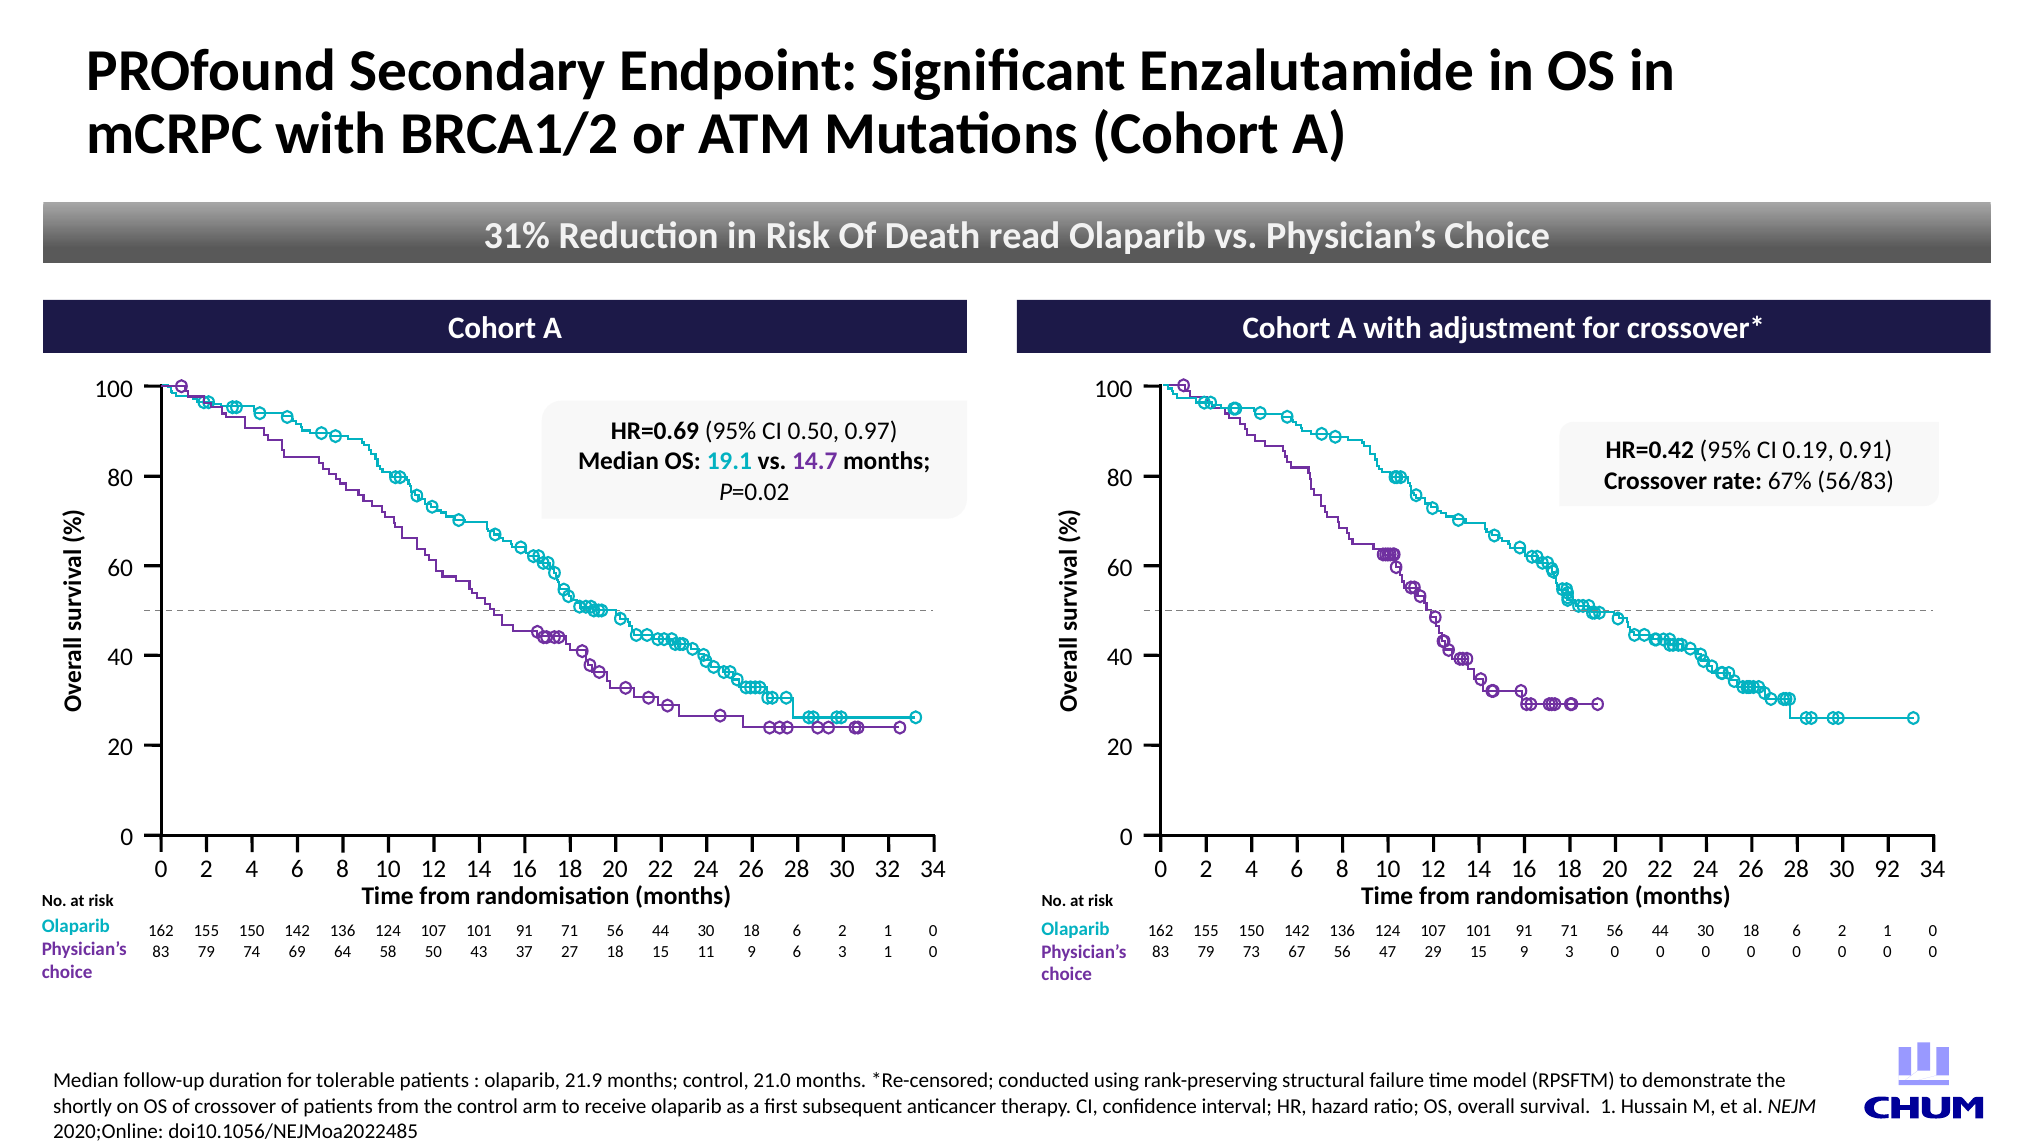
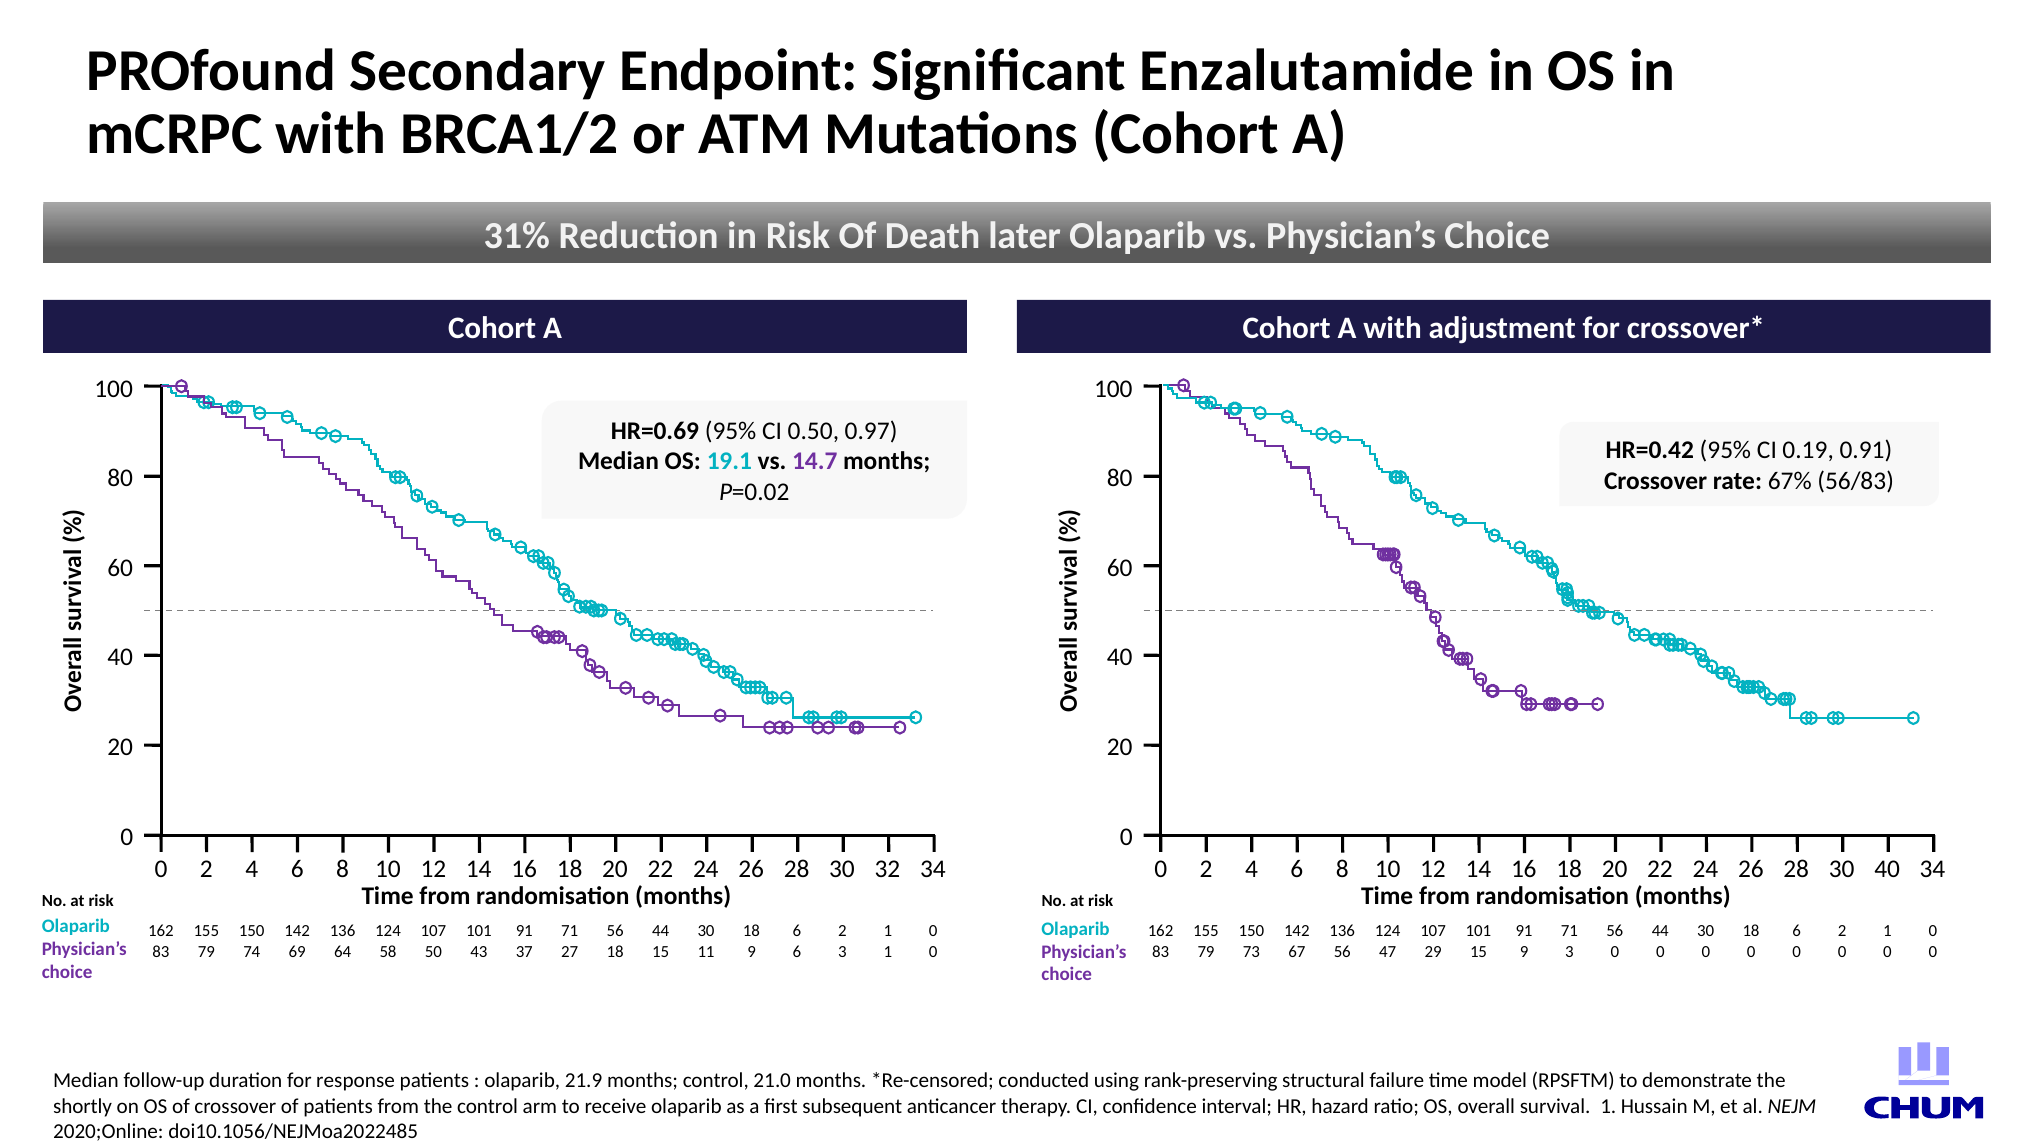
read: read -> later (1025, 236)
30 92: 92 -> 40 (1887, 869)
tolerable: tolerable -> response (356, 1081)
